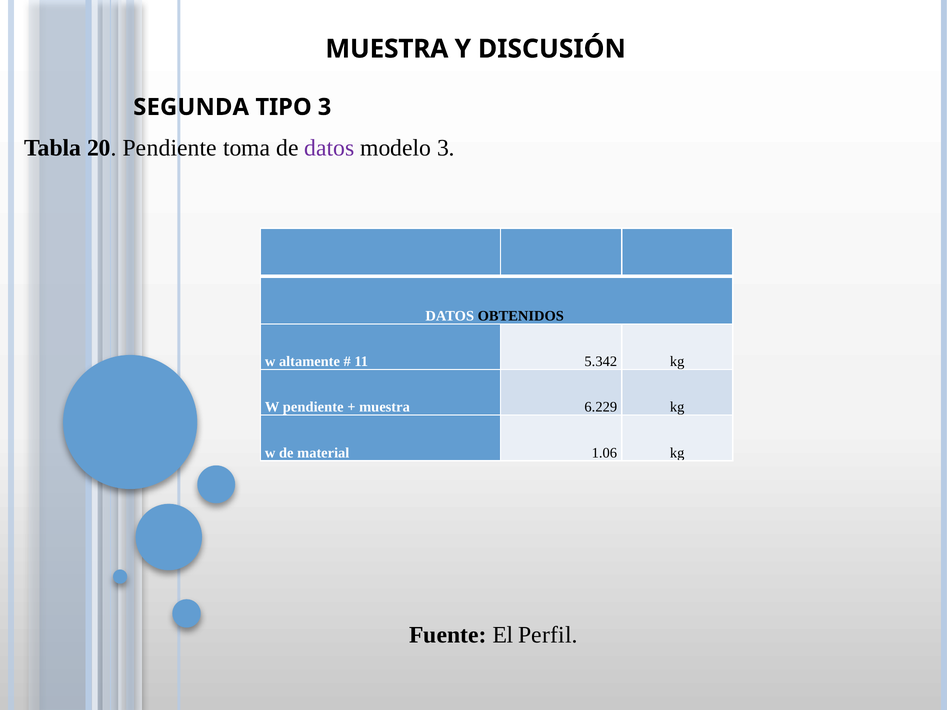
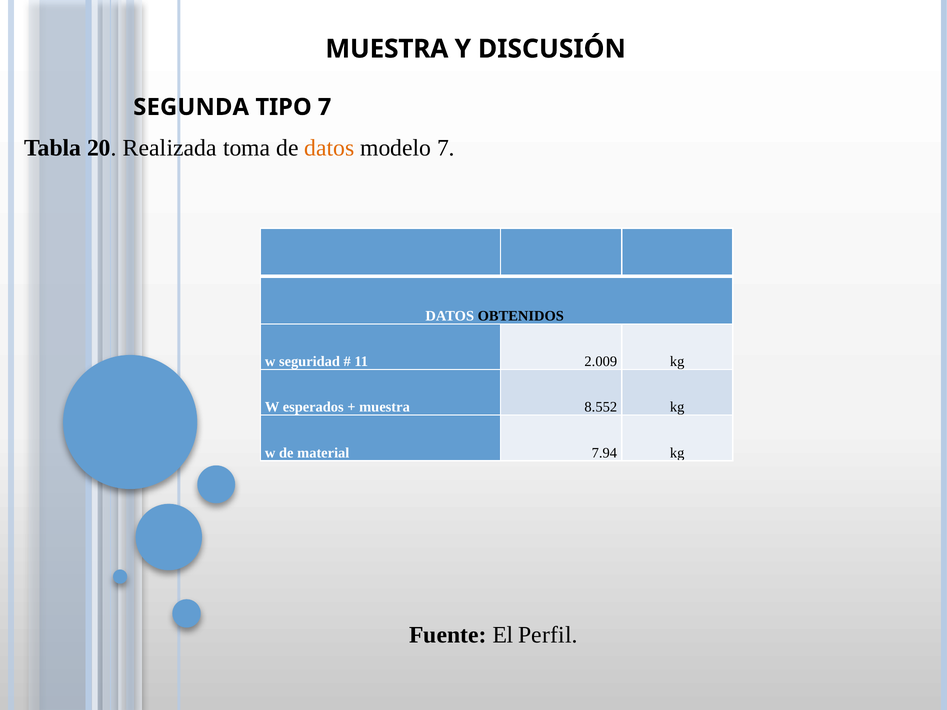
TIPO 3: 3 -> 7 (325, 107)
20 Pendiente: Pendiente -> Realizada (170, 148)
datos colour: purple -> orange (329, 148)
modelo 3: 3 -> 7 (446, 148)
altamente: altamente -> seguridad (309, 362)
5.342: 5.342 -> 2.009 (601, 362)
W pendiente: pendiente -> esperados (313, 407)
6.229: 6.229 -> 8.552 (601, 407)
1.06: 1.06 -> 7.94 (604, 453)
